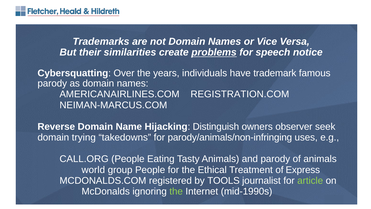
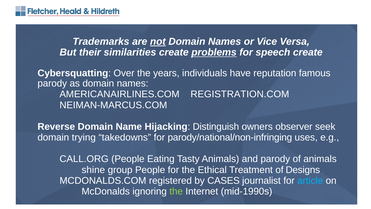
not underline: none -> present (158, 42)
speech notice: notice -> create (308, 52)
trademark: trademark -> reputation (275, 73)
parody/animals/non-infringing: parody/animals/non-infringing -> parody/national/non-infringing (230, 137)
world: world -> shine (93, 170)
Express: Express -> Designs (303, 170)
TOOLS: TOOLS -> CASES (223, 180)
article colour: light green -> light blue (310, 180)
